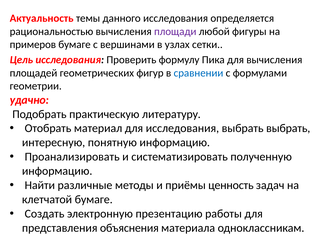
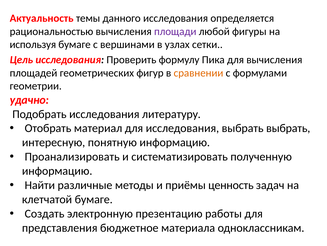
примеров: примеров -> используя (33, 44)
сравнении colour: blue -> orange (198, 73)
Подобрать практическую: практическую -> исследования (104, 114)
объяснения: объяснения -> бюджетное (129, 227)
